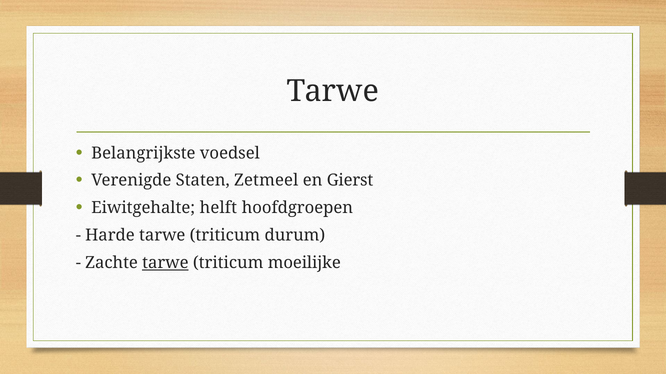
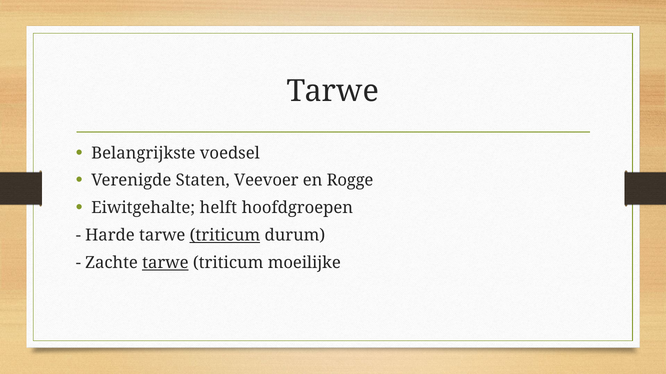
Zetmeel: Zetmeel -> Veevoer (266, 181)
Gierst: Gierst -> Rogge (350, 181)
triticum underline: none -> present (225, 236)
